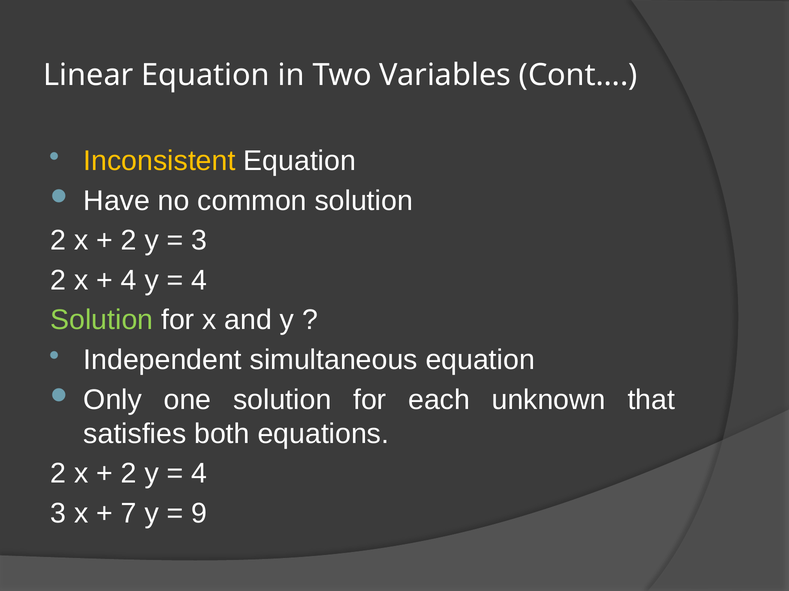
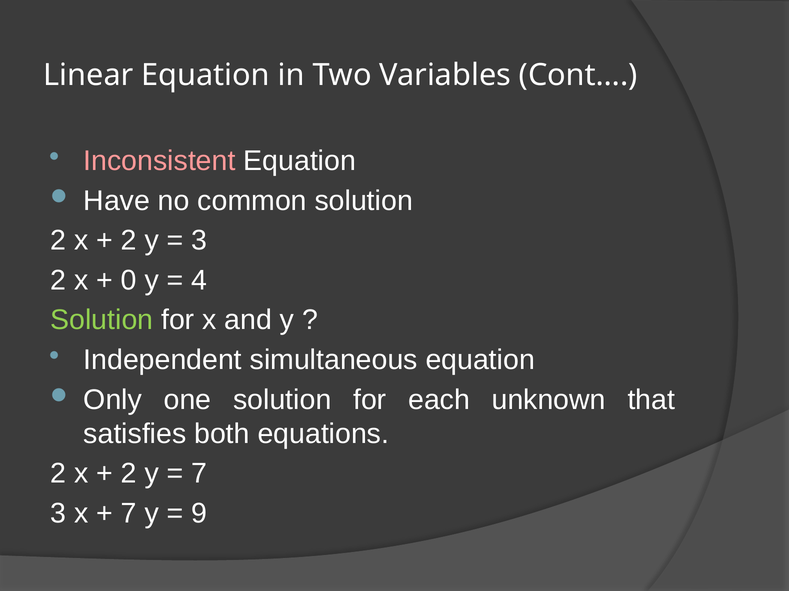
Inconsistent colour: yellow -> pink (159, 161)
4: 4 -> 0 (129, 281)
4: 4 -> 7 (199, 474)
